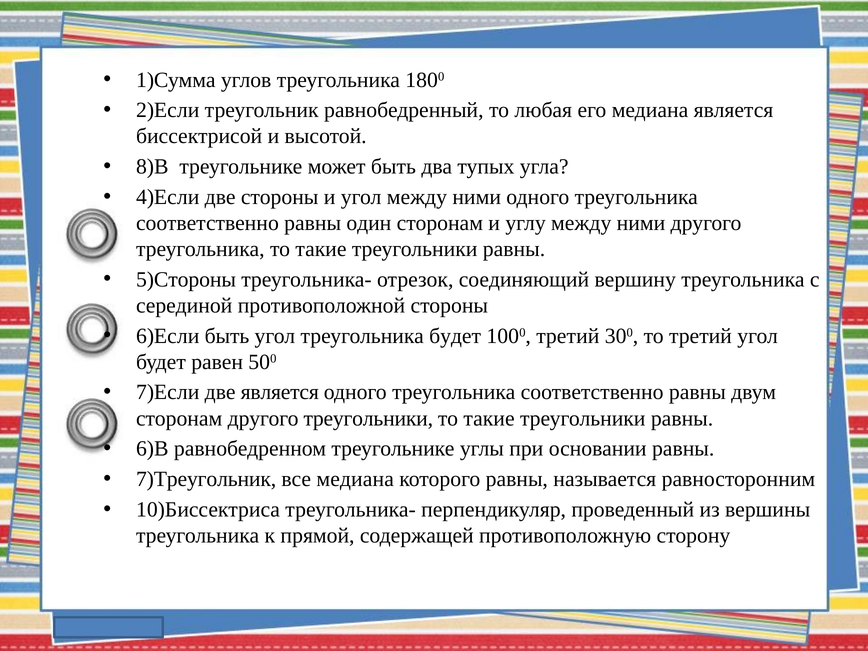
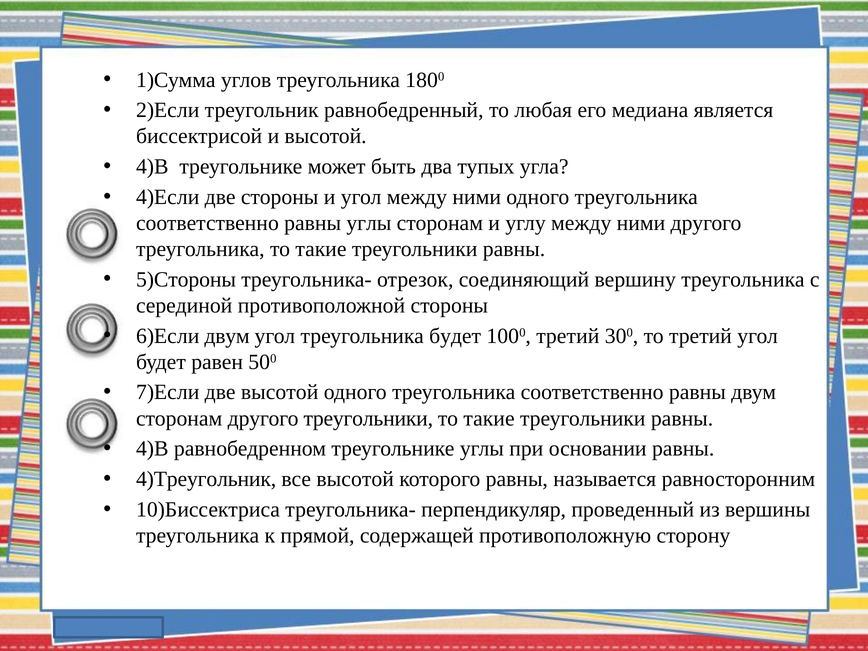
8)В: 8)В -> 4)В (152, 167)
равны один: один -> углы (369, 223)
6)Если быть: быть -> двум (227, 336)
две является: является -> высотой (280, 392)
6)В: 6)В -> 4)В (152, 449)
7)Треугольник: 7)Треугольник -> 4)Треугольник (206, 479)
все медиана: медиана -> высотой (355, 479)
